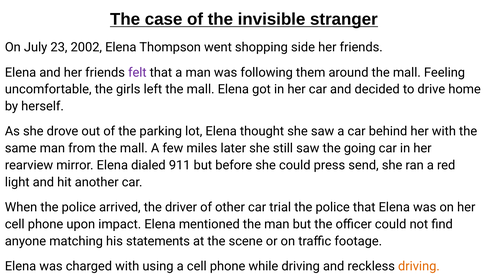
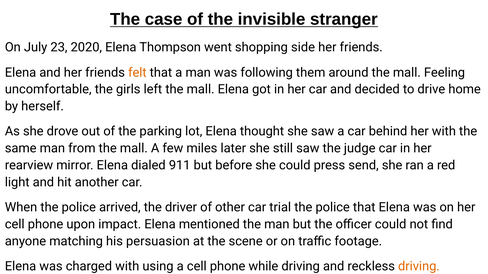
2002: 2002 -> 2020 (86, 47)
felt colour: purple -> orange (137, 73)
going: going -> judge (360, 149)
statements: statements -> persuasion (158, 242)
